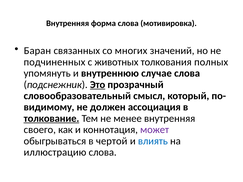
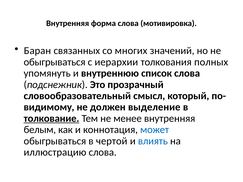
подчиненных: подчиненных -> обыгрываться (55, 62)
животных: животных -> иерархии (116, 62)
случае: случае -> список (157, 73)
Это underline: present -> none (98, 85)
ассоциация: ассоциация -> выделение (154, 107)
своего: своего -> белым (40, 130)
может colour: purple -> blue (155, 130)
